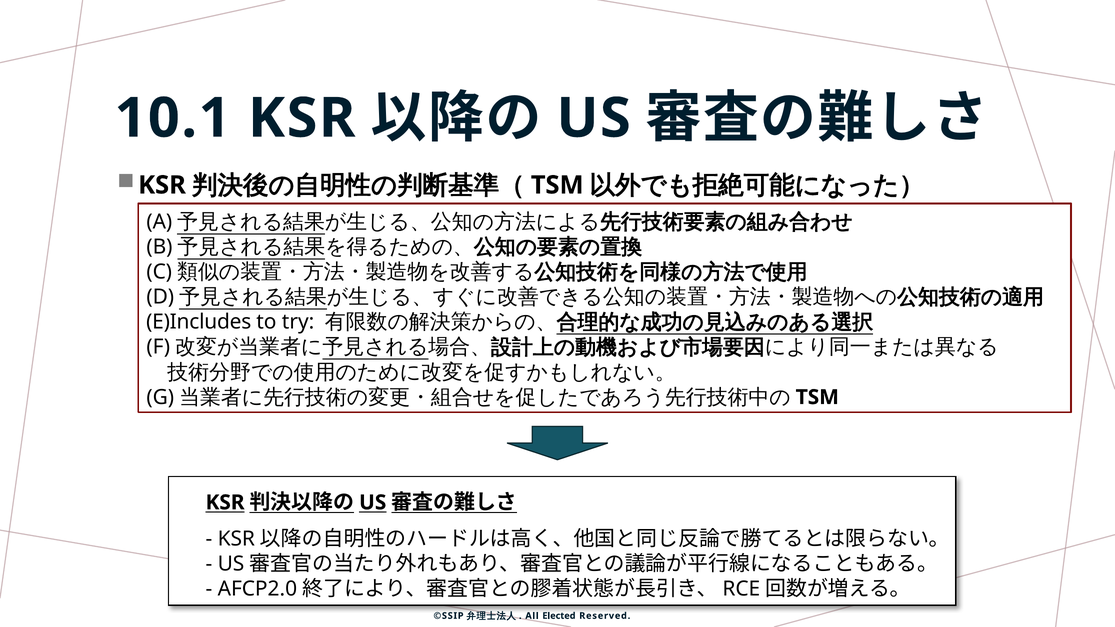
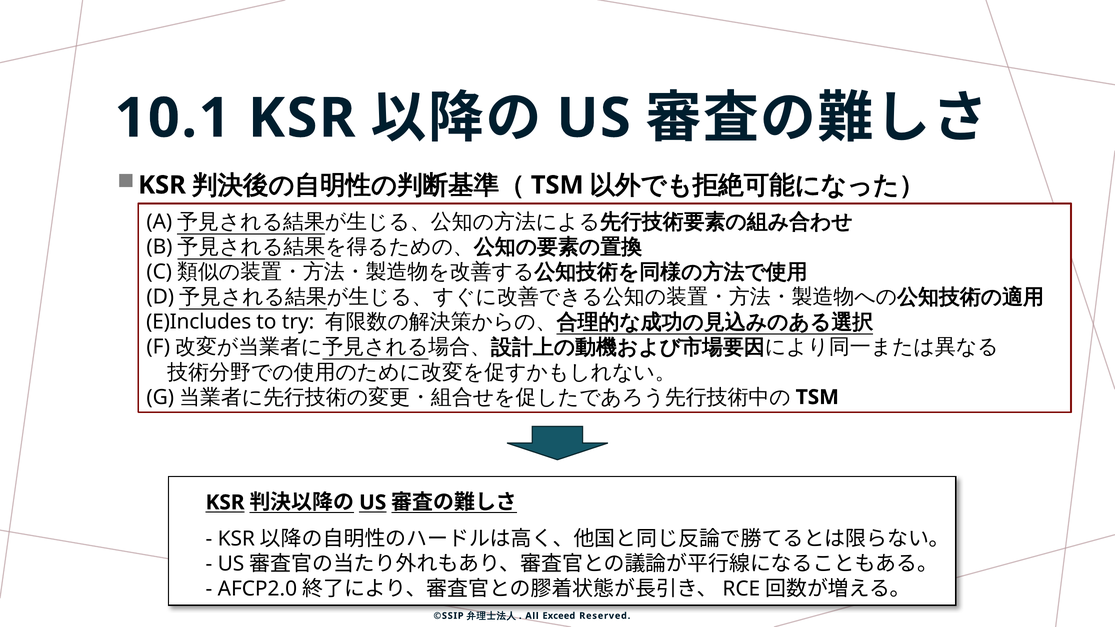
Elected: Elected -> Exceed (559, 616)
